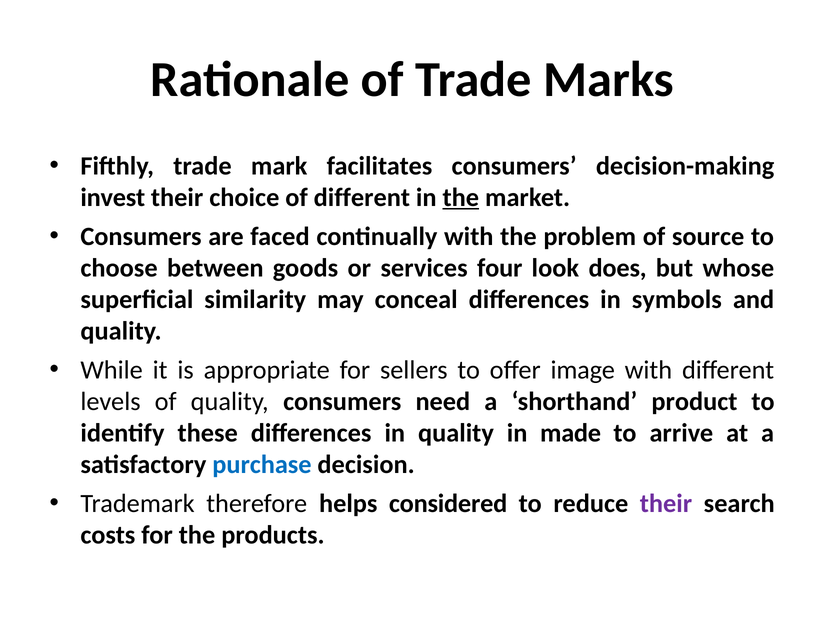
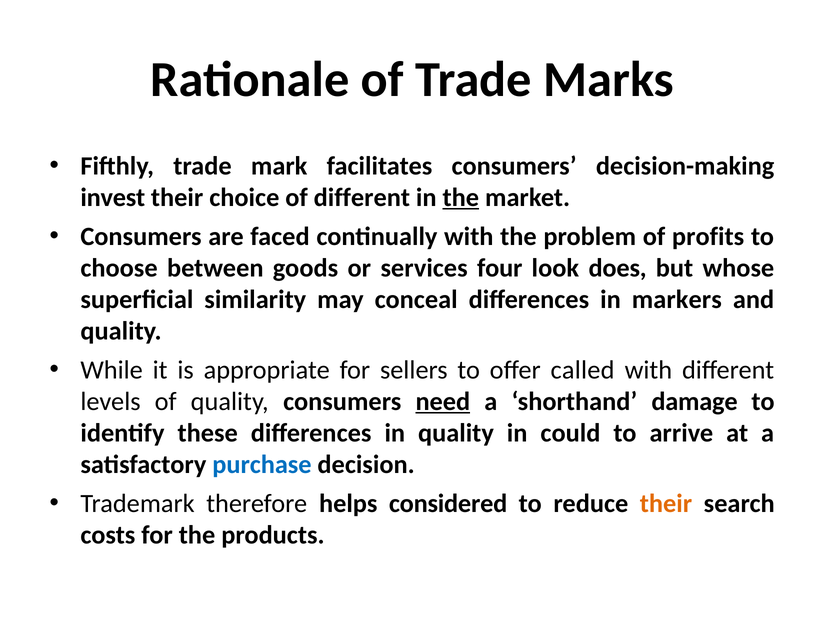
source: source -> profits (708, 237)
symbols: symbols -> markers (677, 300)
image: image -> called (583, 370)
need underline: none -> present (443, 402)
product: product -> damage (695, 402)
made: made -> could (570, 434)
their colour: purple -> orange (666, 504)
